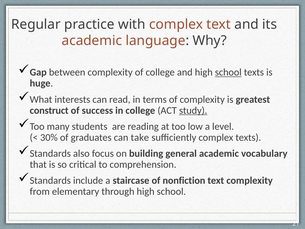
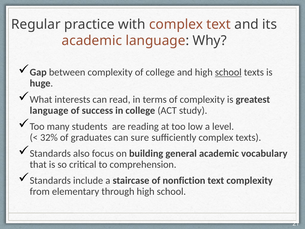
construct: construct -> language (49, 110)
study underline: present -> none (193, 110)
30%: 30% -> 32% (49, 137)
take: take -> sure (140, 137)
